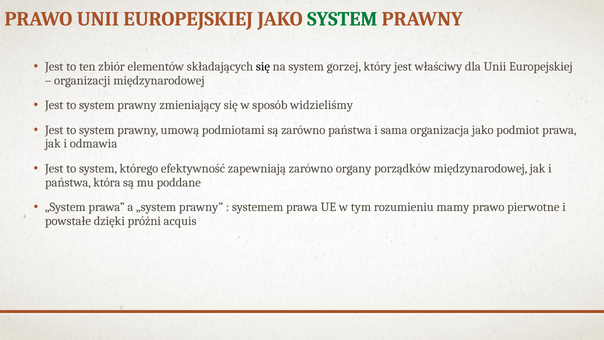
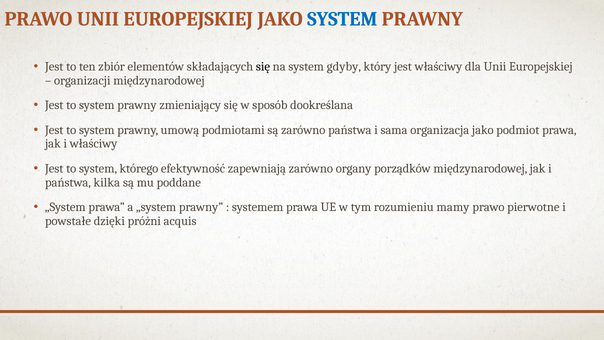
SYSTEM colour: green -> blue (342, 19)
gorzej: gorzej -> gdyby (344, 67)
widzieliśmy: widzieliśmy -> dookreślana (322, 105)
i odmawia: odmawia -> właściwy (94, 144)
która: która -> kilka (107, 182)
